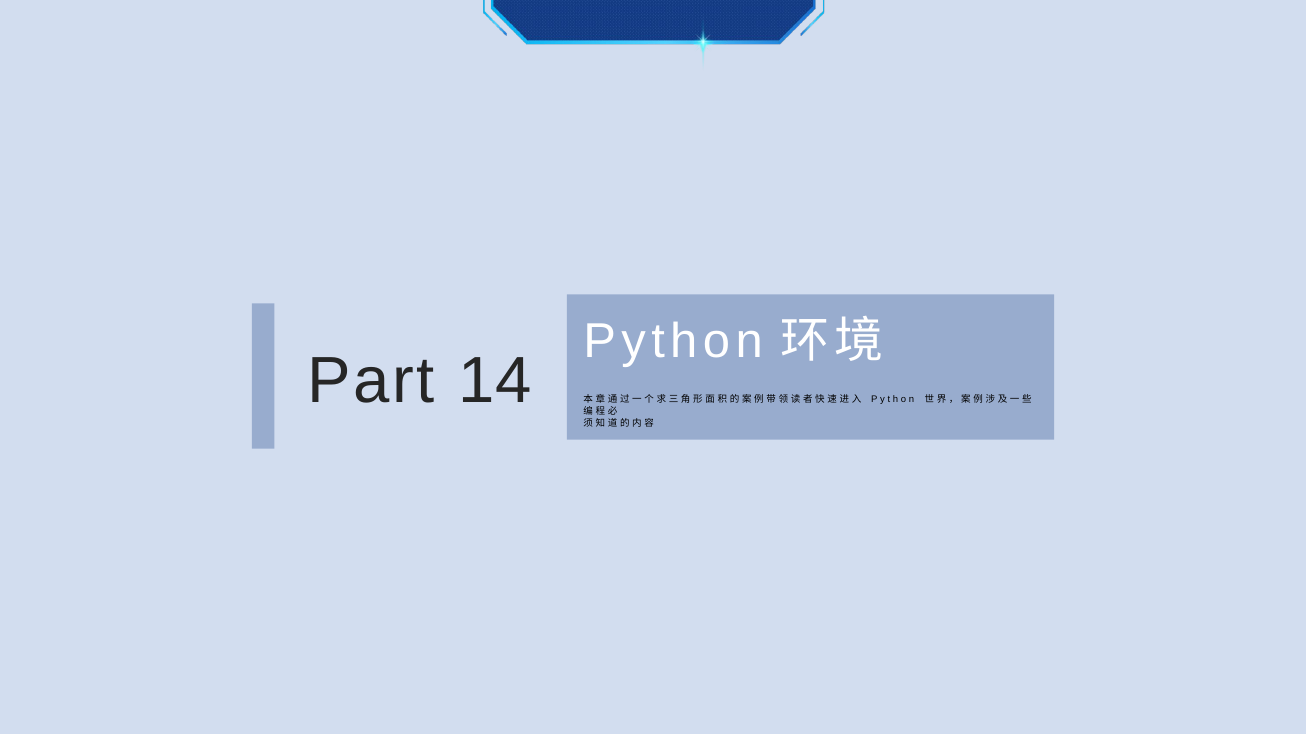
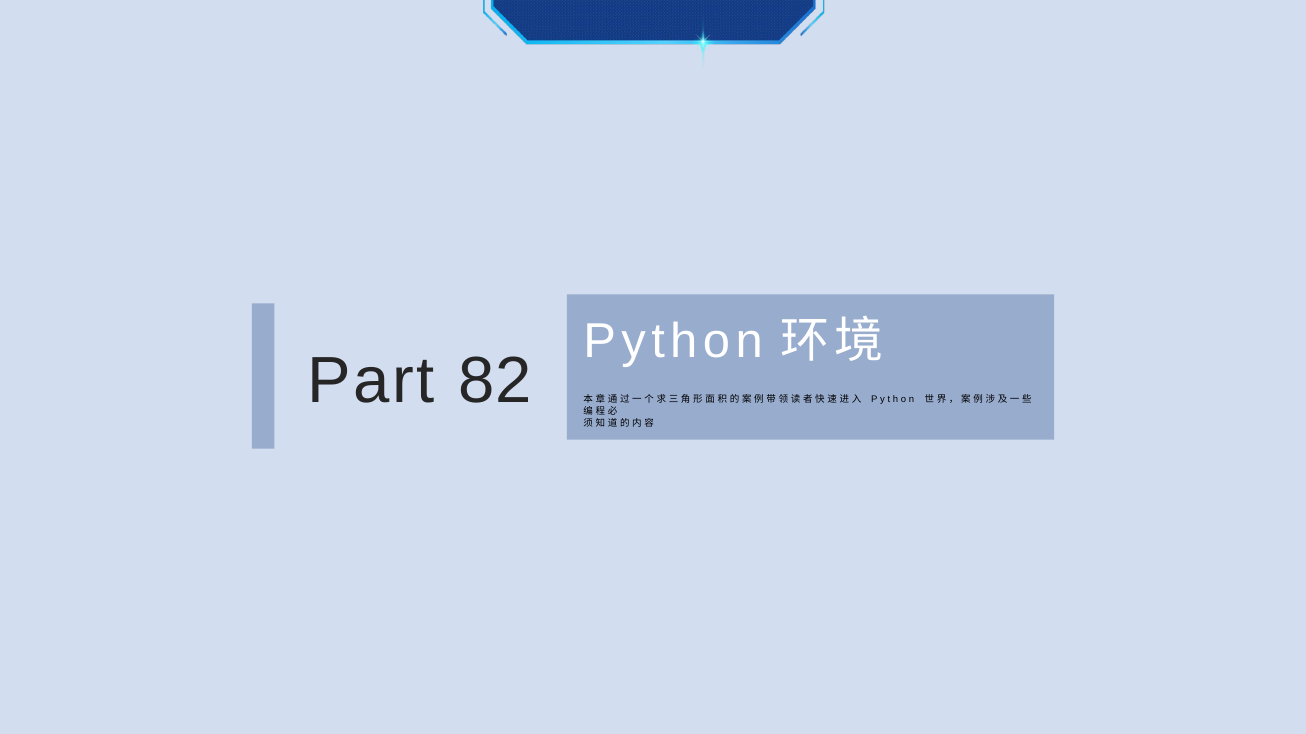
14: 14 -> 82 (496, 381)
